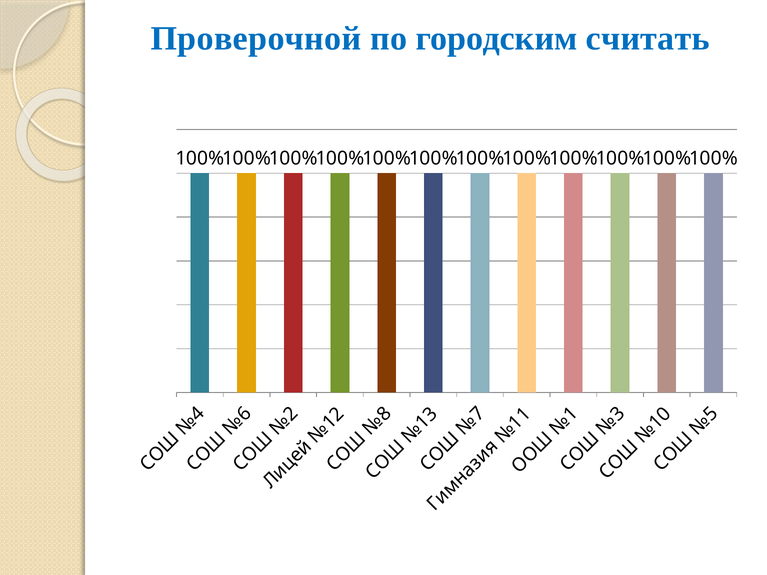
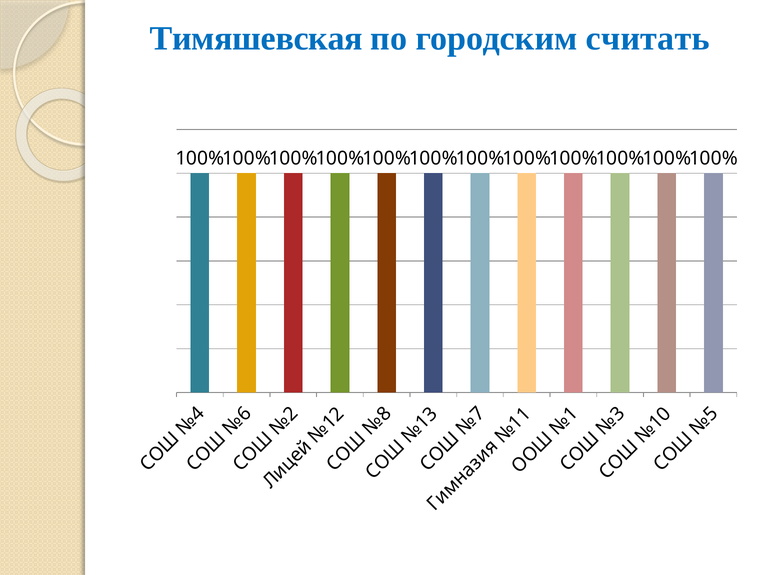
Проверочной: Проверочной -> Тимяшевская (256, 38)
